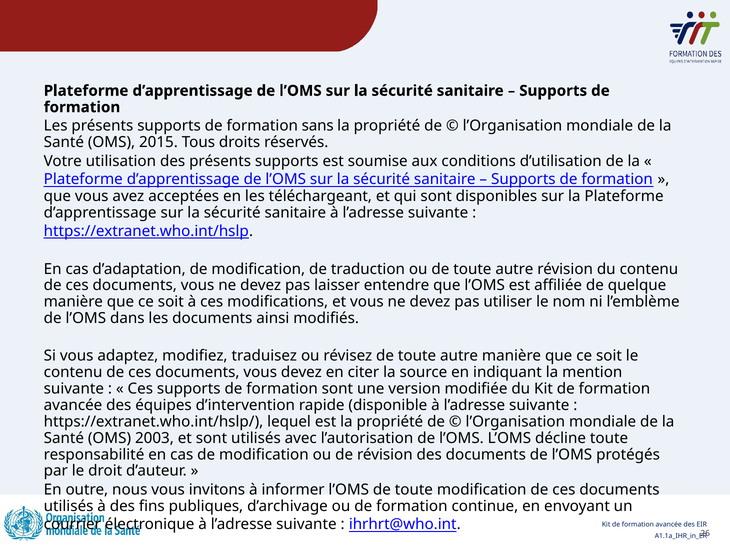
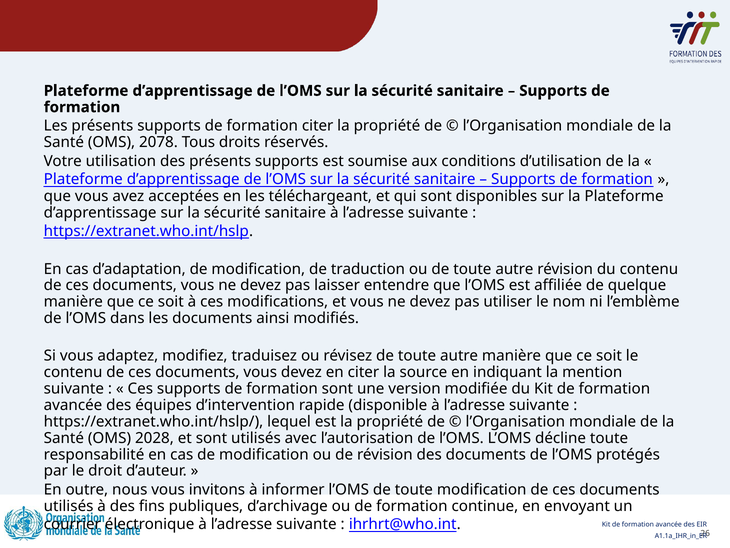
formation sans: sans -> citer (318, 126)
2015: 2015 -> 2078 (158, 142)
2003: 2003 -> 2028 (154, 438)
